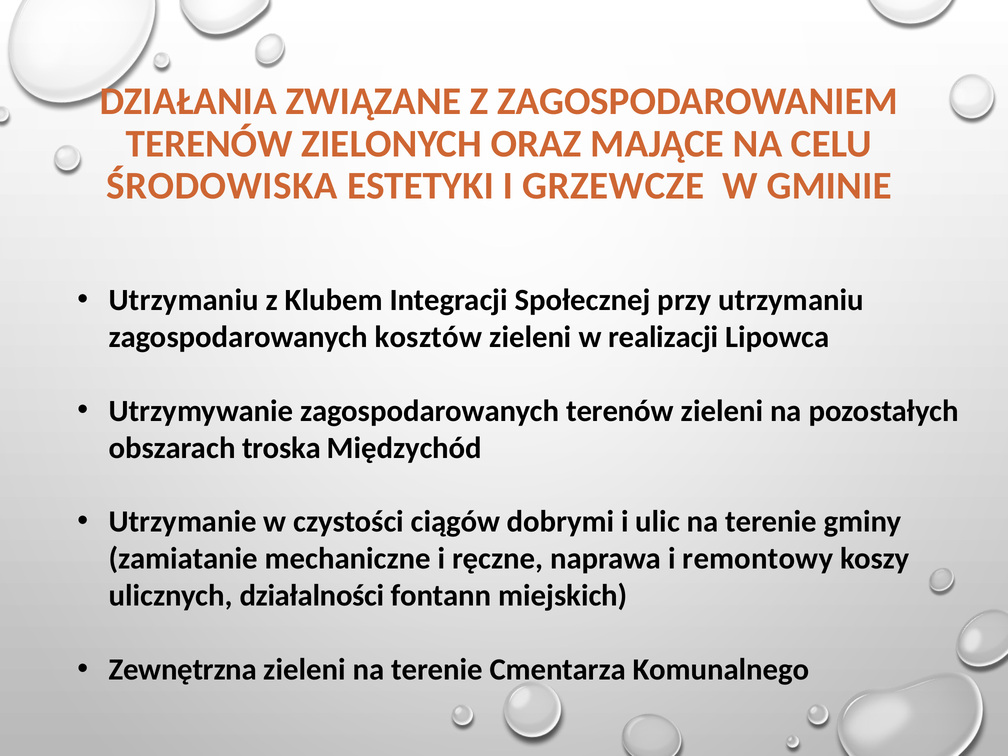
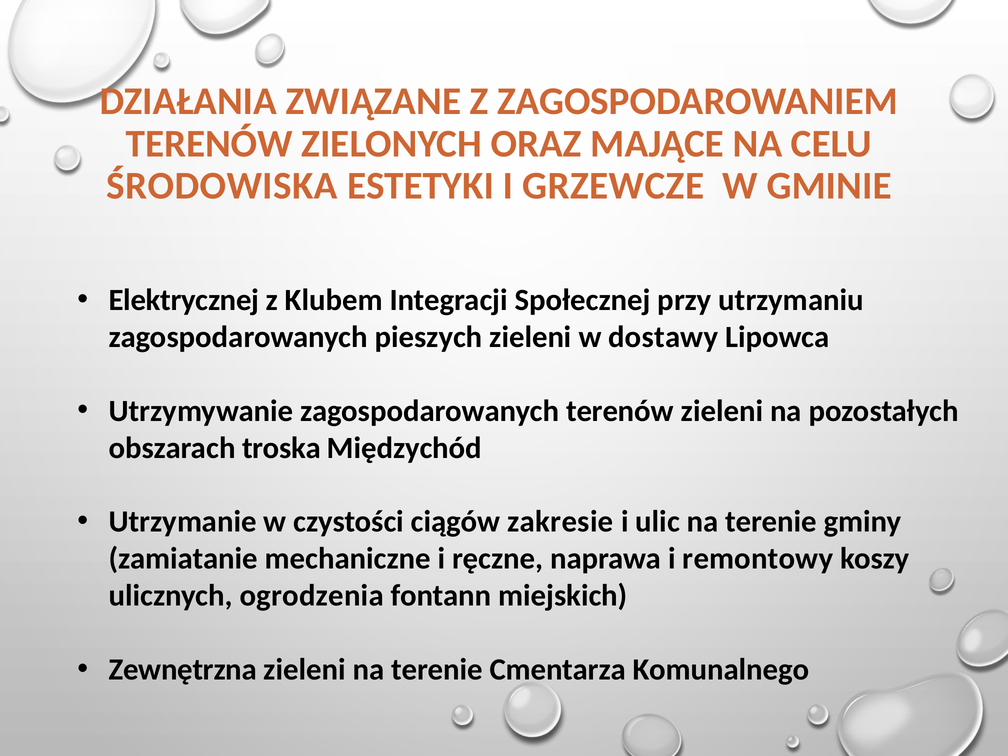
Utrzymaniu: Utrzymaniu -> Elektrycznej (184, 300)
kosztów: kosztów -> pieszych (429, 337)
realizacji: realizacji -> dostawy (663, 337)
dobrymi: dobrymi -> zakresie (560, 522)
działalności: działalności -> ogrodzenia (312, 596)
